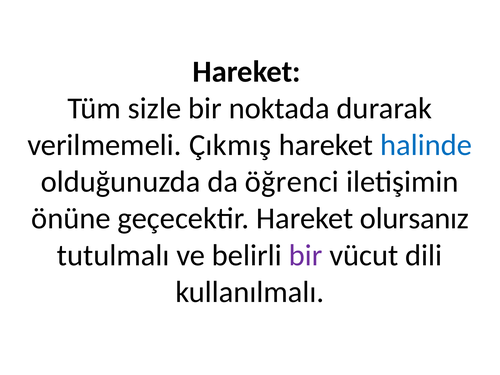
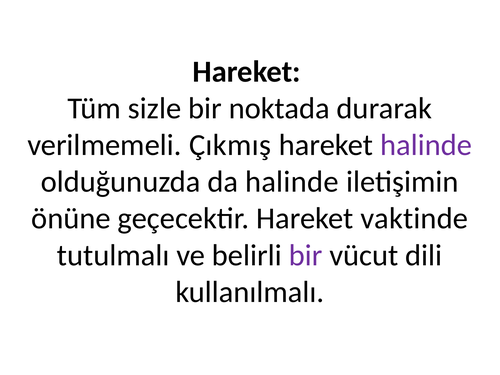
halinde colour: blue -> purple (426, 145)
da öğrenci: öğrenci -> halinde (292, 182)
olursanız: olursanız -> vaktinde (414, 219)
